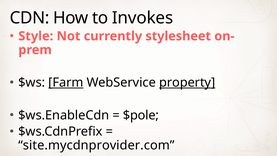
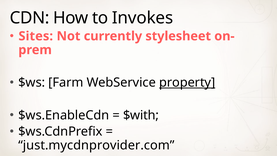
Style: Style -> Sites (36, 36)
Farm underline: present -> none (66, 82)
$pole: $pole -> $with (141, 115)
site.mycdnprovider.com: site.mycdnprovider.com -> just.mycdnprovider.com (96, 145)
